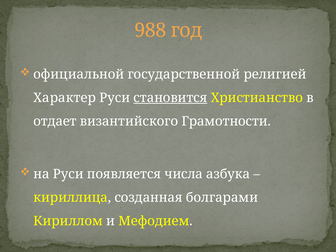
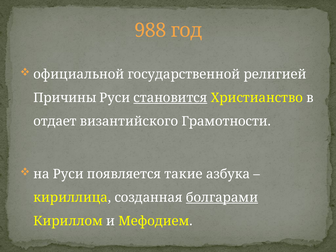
Характер: Характер -> Причины (65, 98)
числа: числа -> такие (184, 174)
болгарами underline: none -> present (222, 198)
